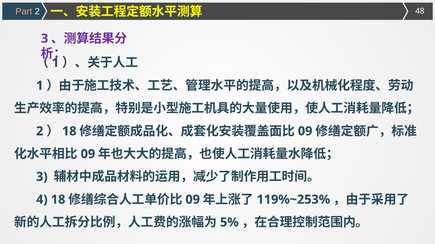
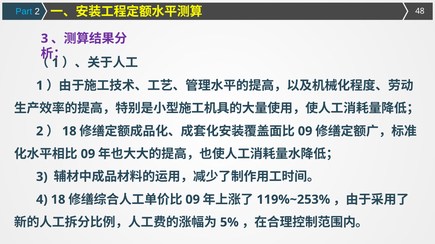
Part colour: pink -> light blue (24, 11)
